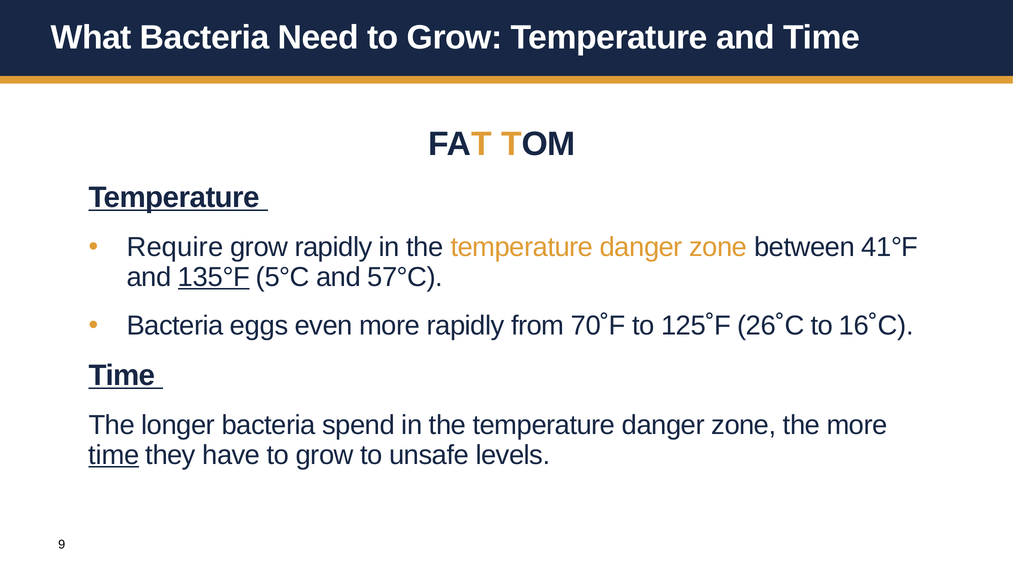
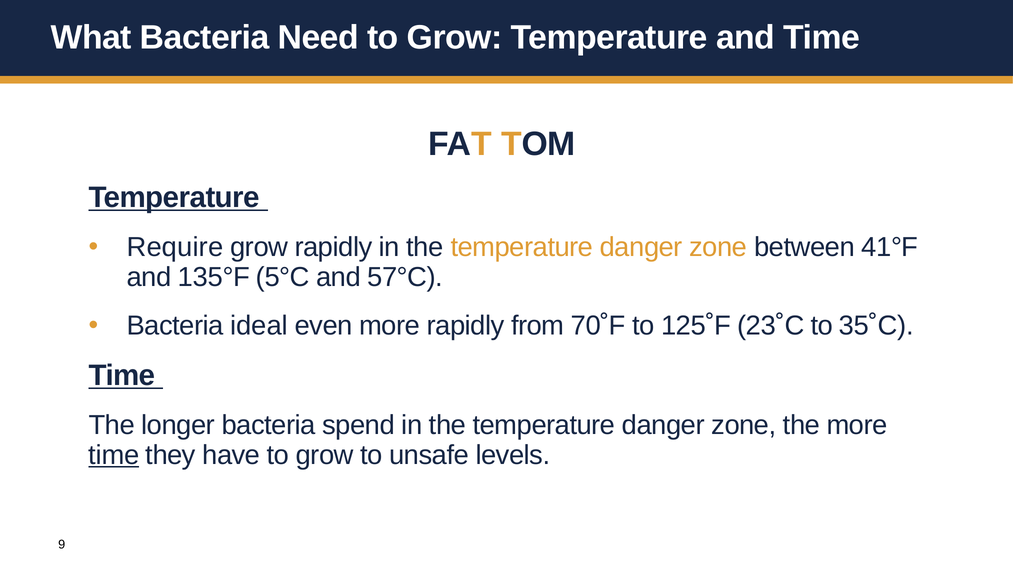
135°F underline: present -> none (214, 277)
eggs: eggs -> ideal (259, 326)
26˚C: 26˚C -> 23˚C (771, 326)
16˚C: 16˚C -> 35˚C (876, 326)
